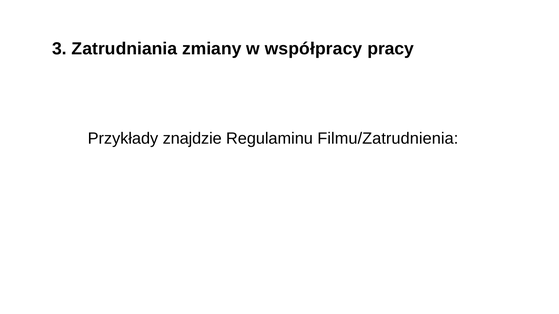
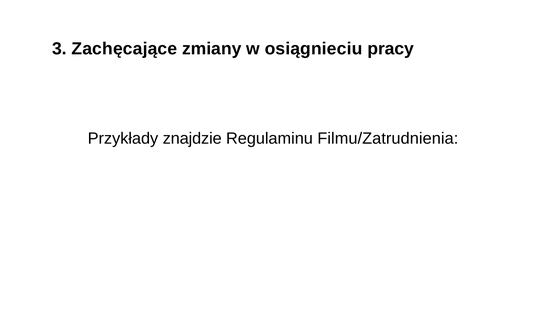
Zatrudniania: Zatrudniania -> Zachęcające (124, 49)
współpracy: współpracy -> osiągnieciu (314, 49)
